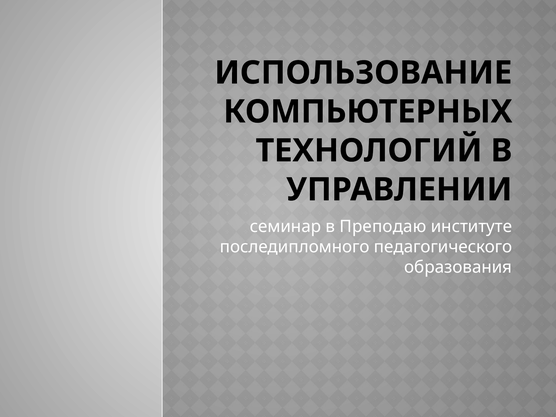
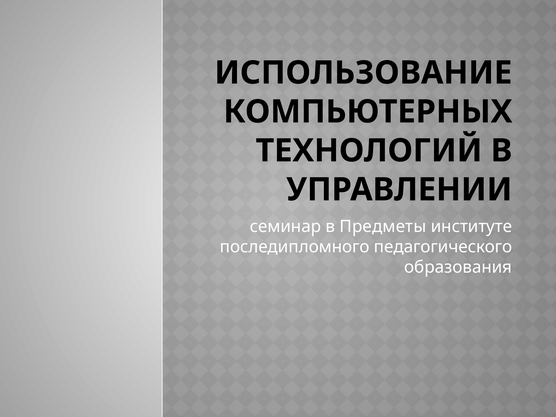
Преподаю: Преподаю -> Предметы (383, 227)
